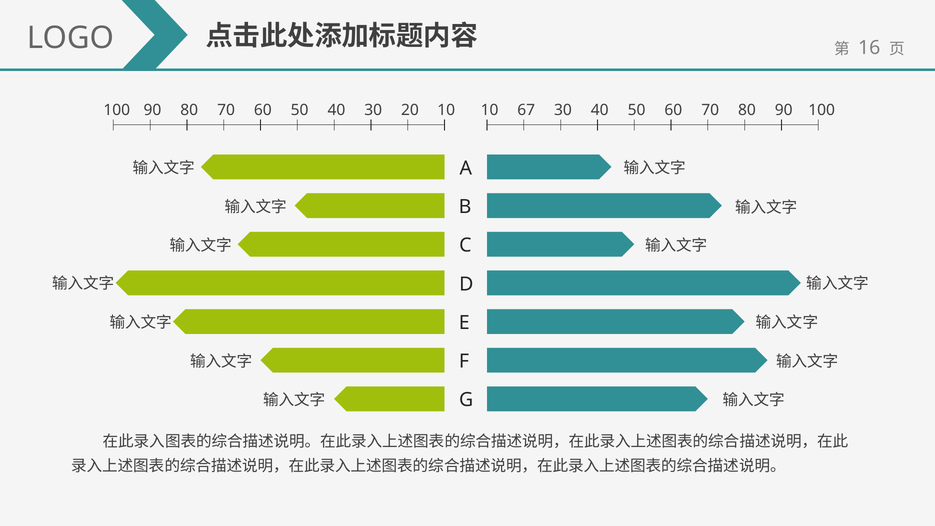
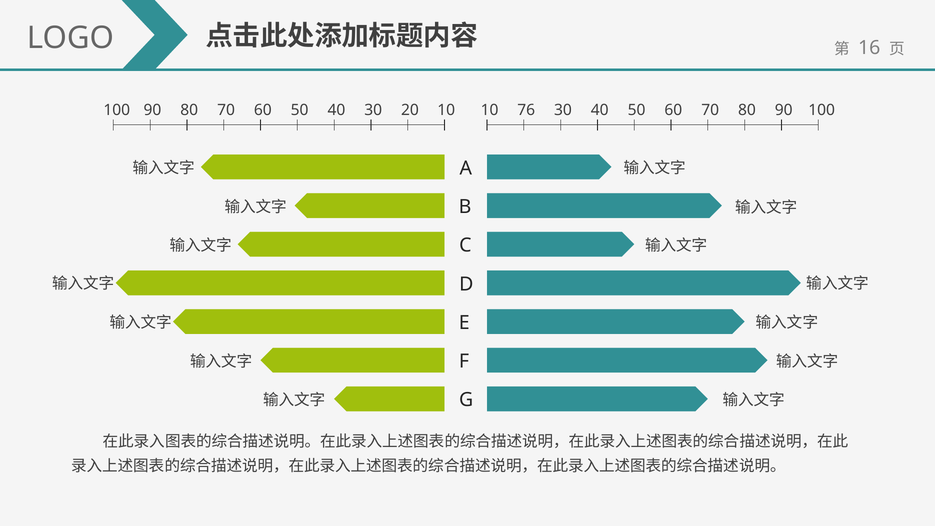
67: 67 -> 76 (526, 110)
